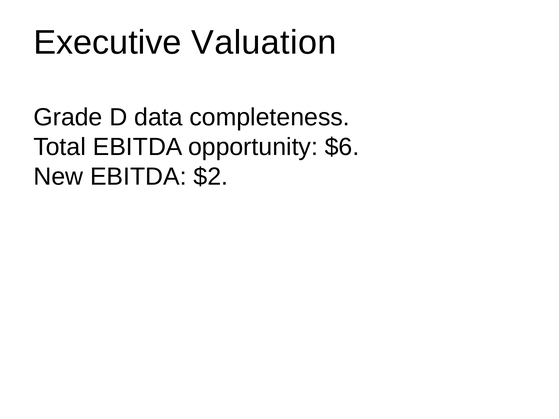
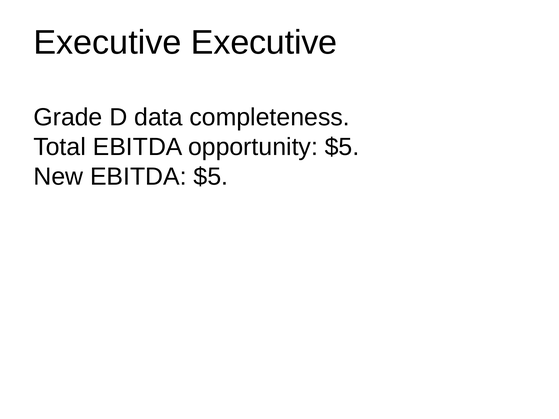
Executive Valuation: Valuation -> Executive (264, 42)
opportunity $6: $6 -> $5 (342, 147)
EBITDA $2: $2 -> $5 (211, 177)
